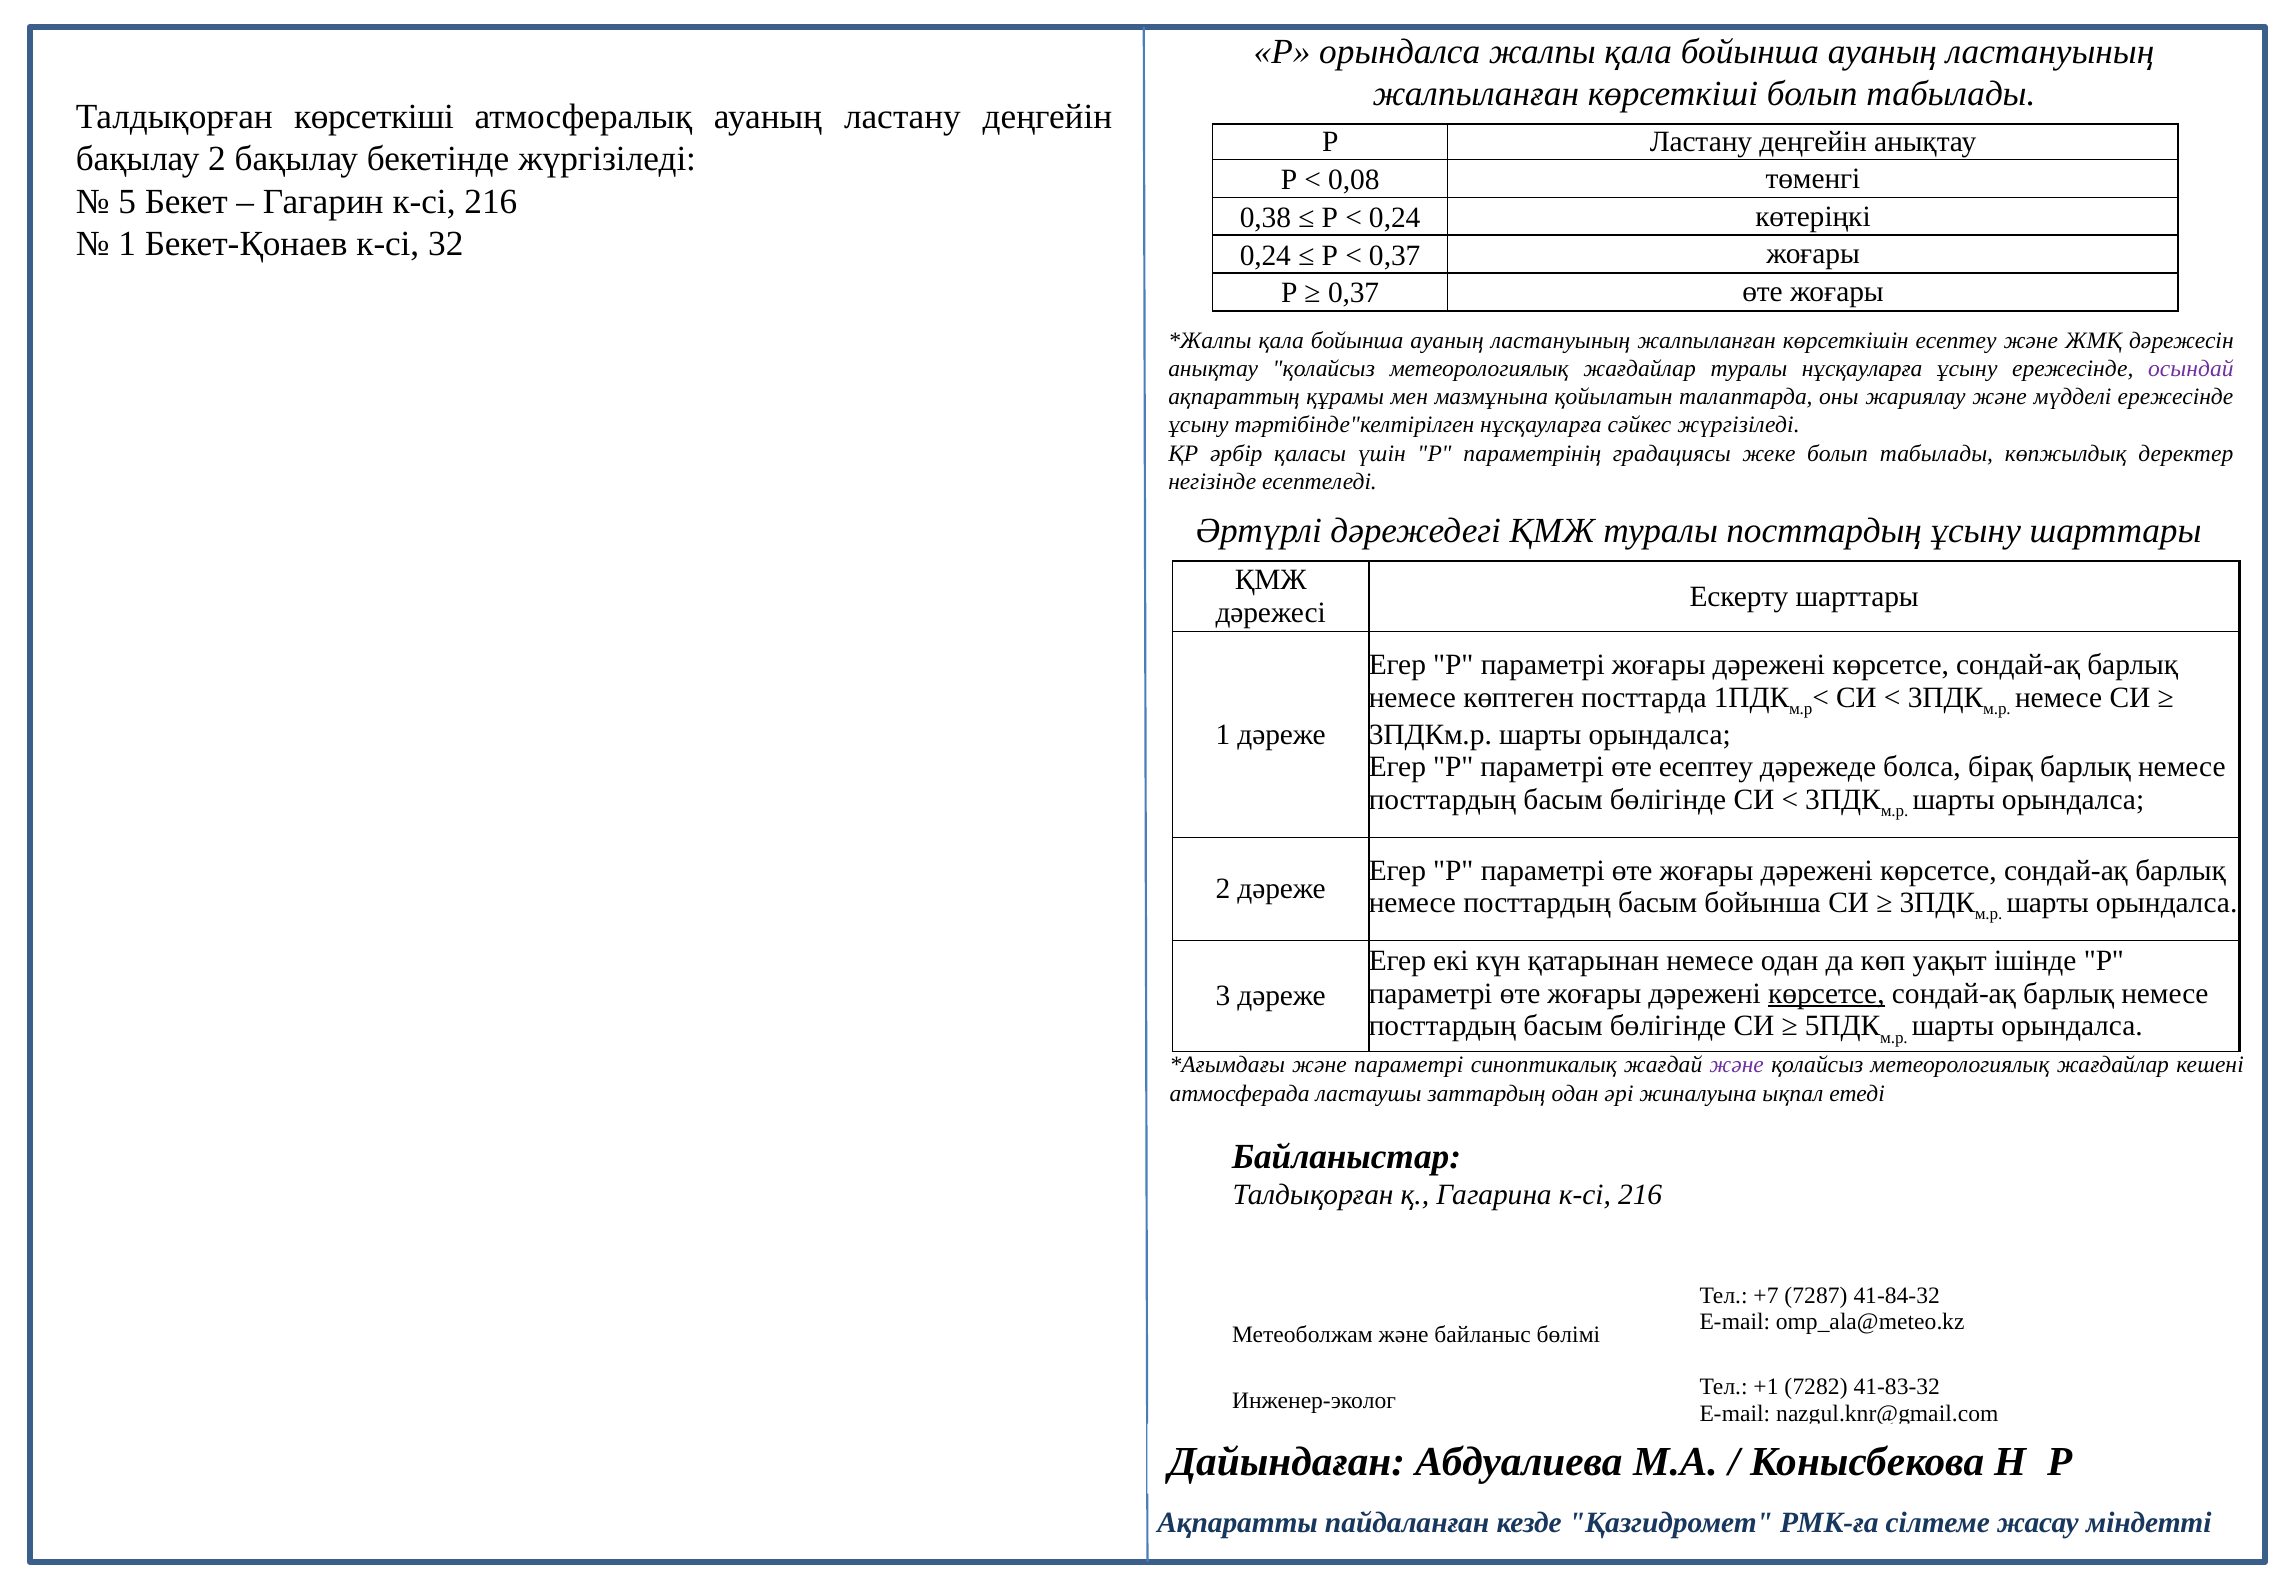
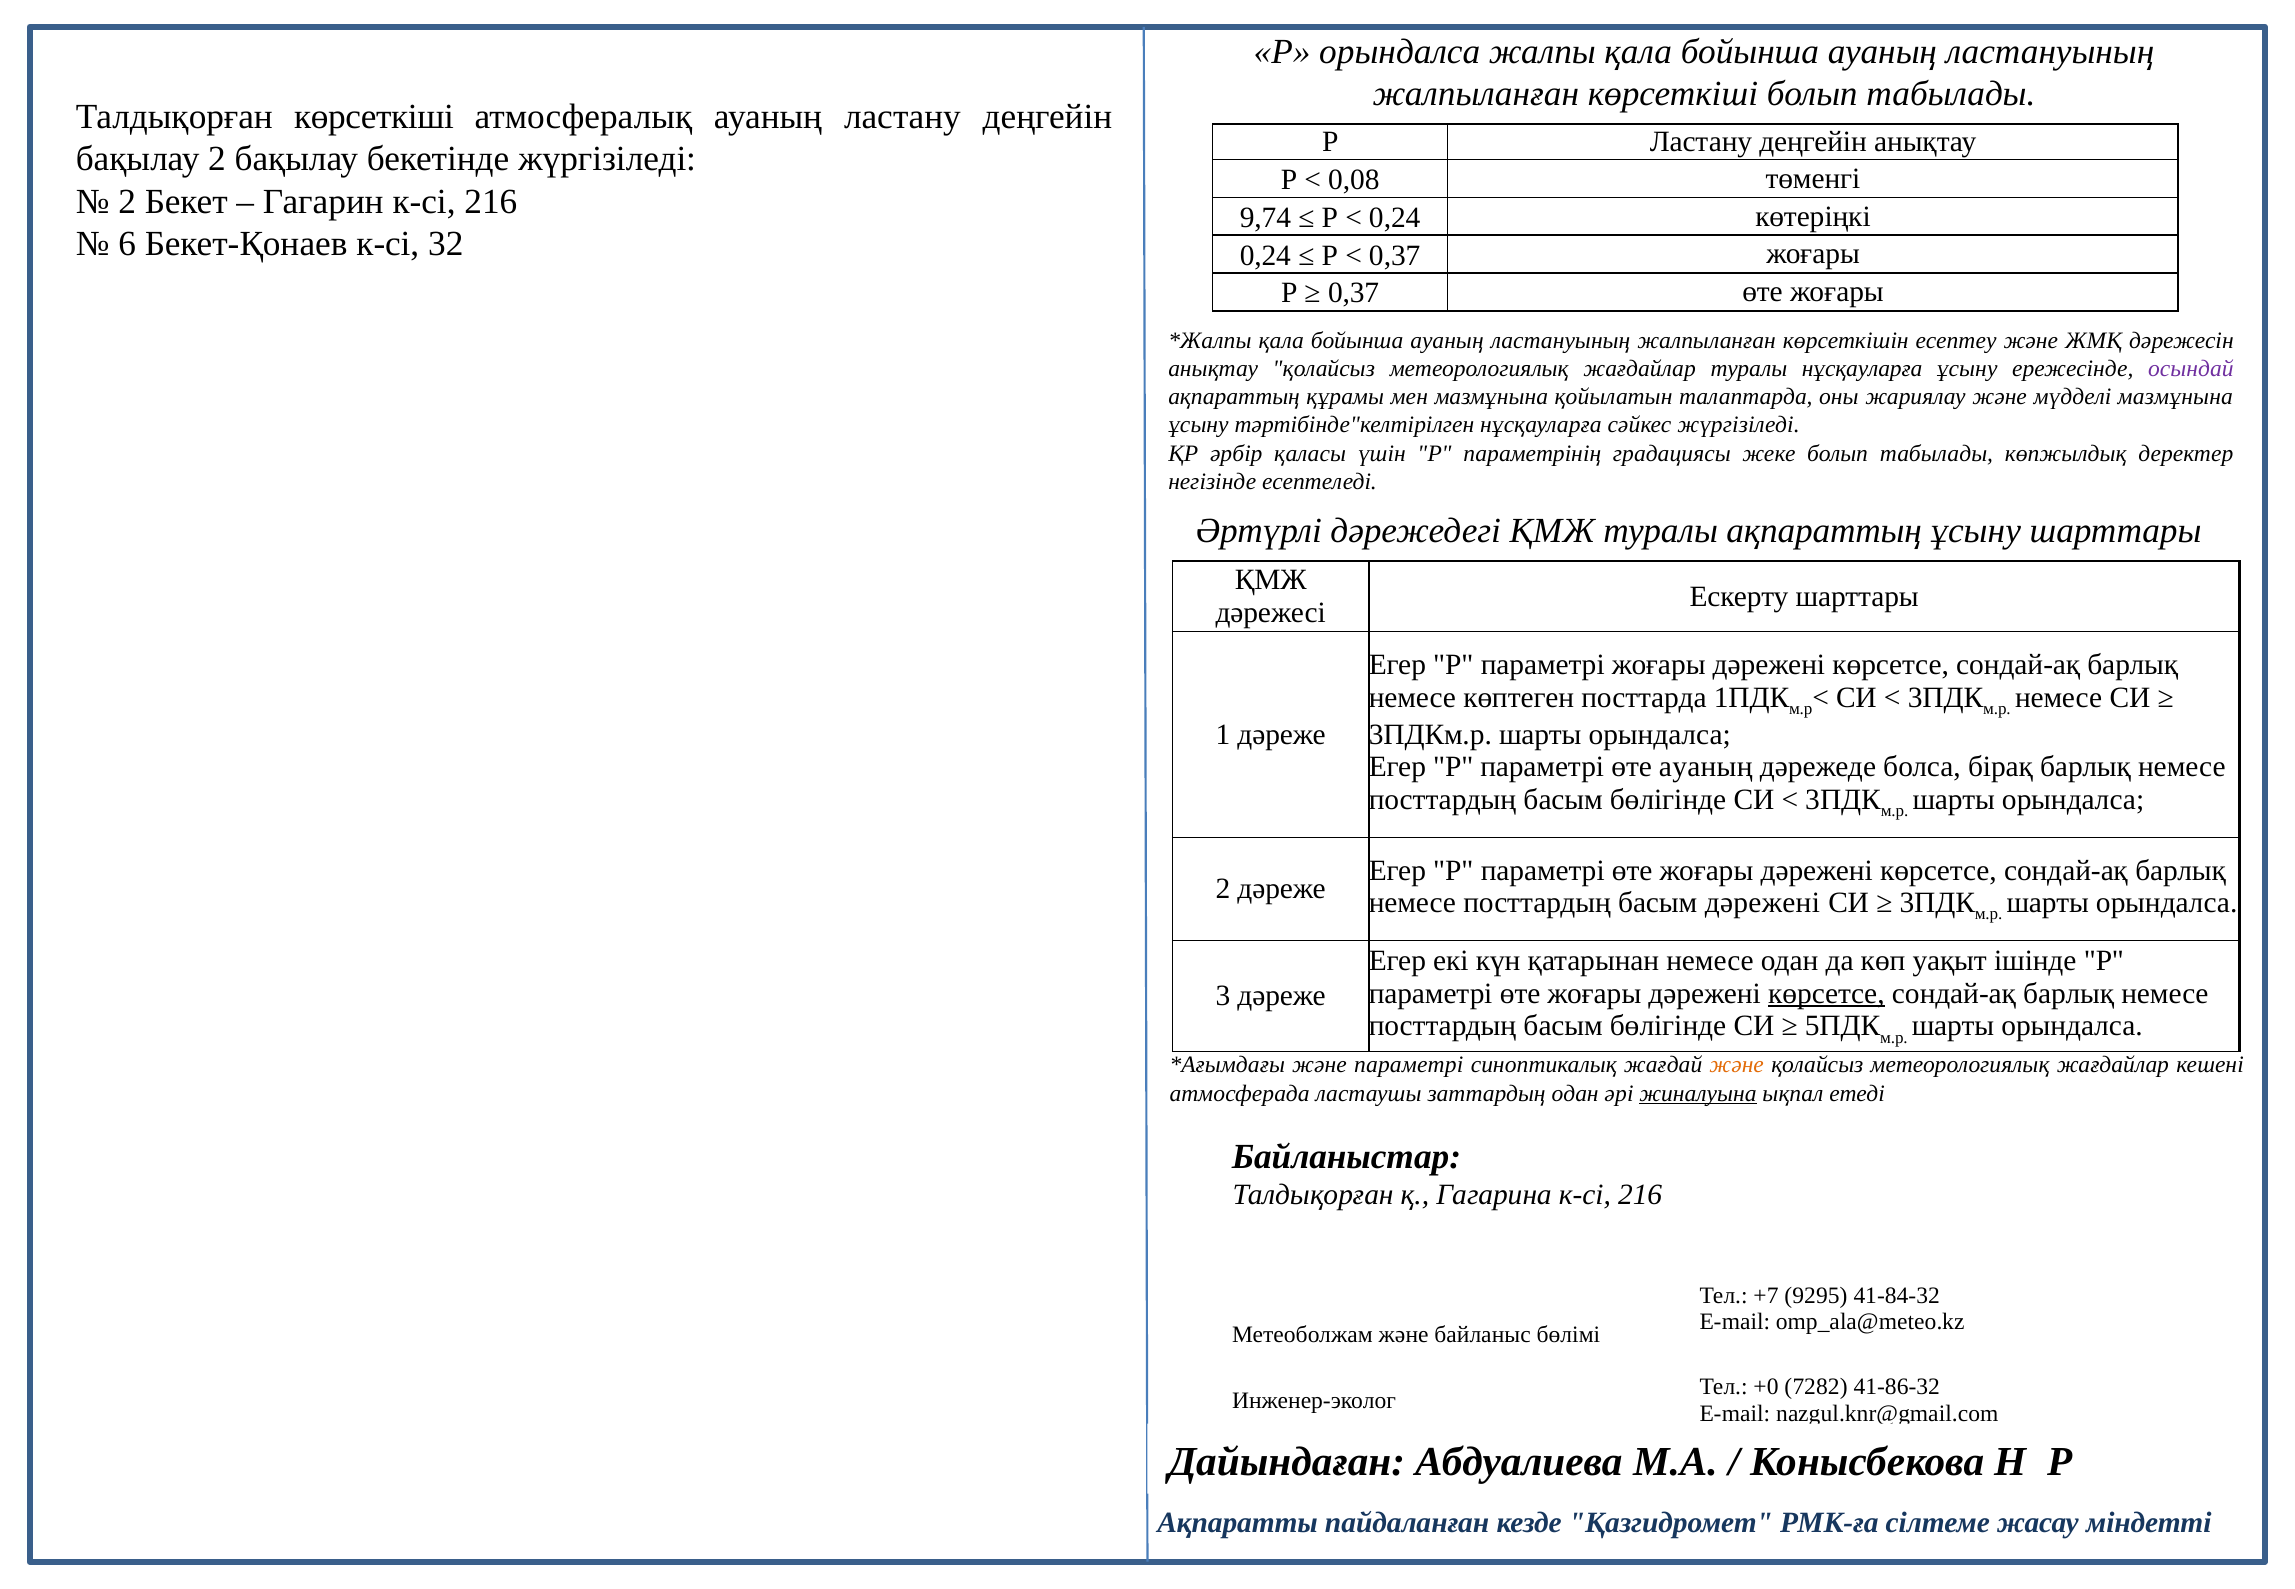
5: 5 -> 2 (127, 201)
0,38: 0,38 -> 9,74 (1265, 217)
1: 1 -> 6 (127, 244)
мүдделі ережесінде: ережесінде -> мазмұнына (2175, 397)
туралы посттардың: посттардың -> ақпараттың (1824, 531)
өте есептеу: есептеу -> ауаның (1706, 767)
басым бойынша: бойынша -> дәрежені (1762, 903)
және colour: purple -> orange (1737, 1065)
жиналуына underline: none -> present (1698, 1093)
7287: 7287 -> 9295 (1816, 1295)
+1: +1 -> +0 (1766, 1387)
41-83-32: 41-83-32 -> 41-86-32 (1897, 1387)
